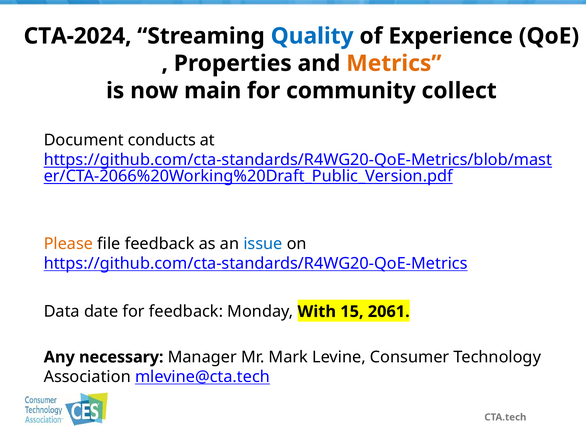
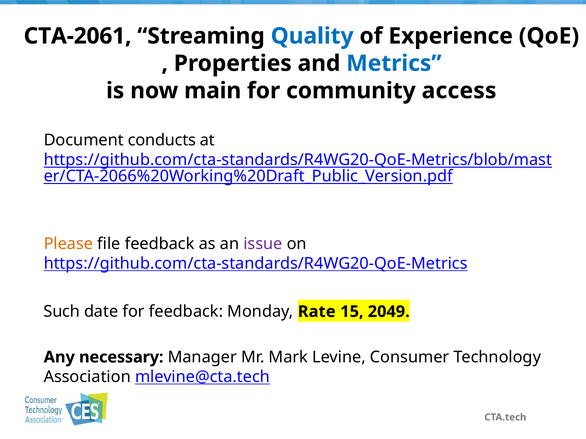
CTA-2024: CTA-2024 -> CTA-2061 (78, 36)
Metrics colour: orange -> blue (394, 63)
collect: collect -> access (459, 91)
issue colour: blue -> purple (263, 244)
Data: Data -> Such (62, 312)
With: With -> Rate (317, 312)
2061: 2061 -> 2049 (389, 312)
